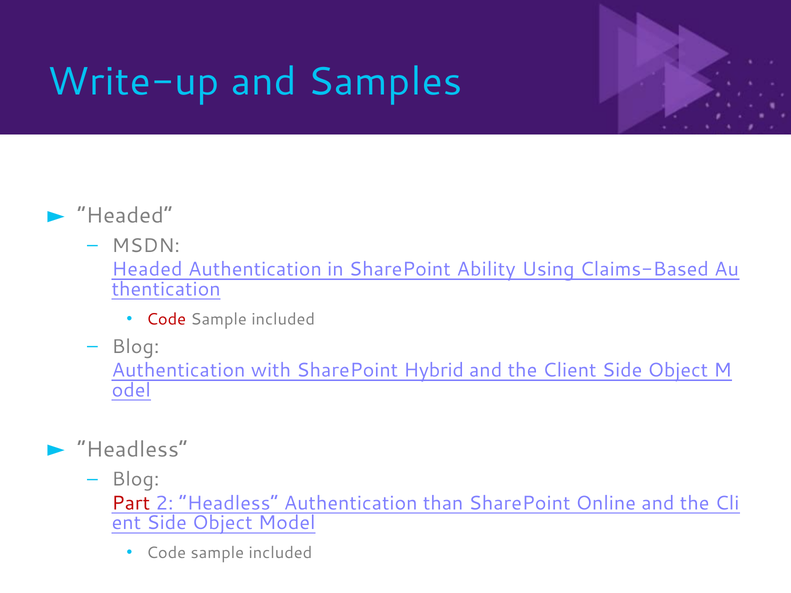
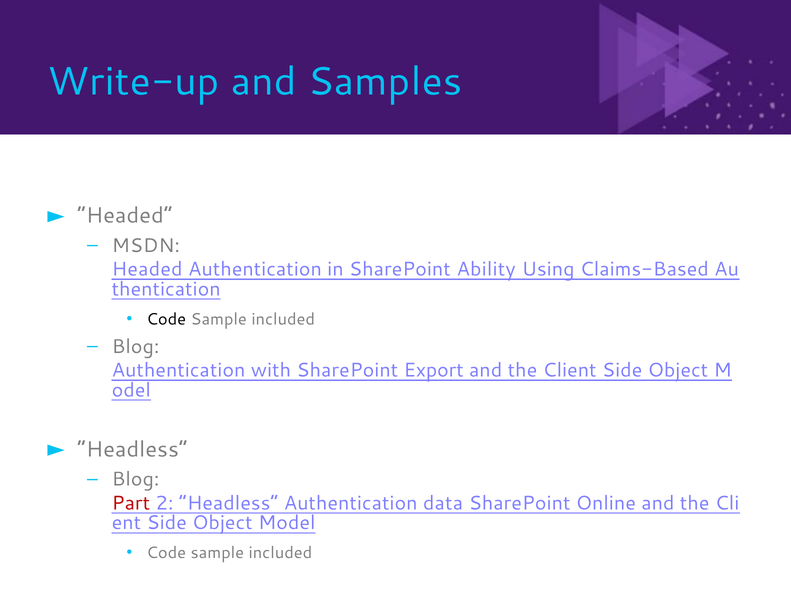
Code colour: red -> black (166, 319)
Hybrid: Hybrid -> Export (434, 370)
than: than -> data (443, 503)
